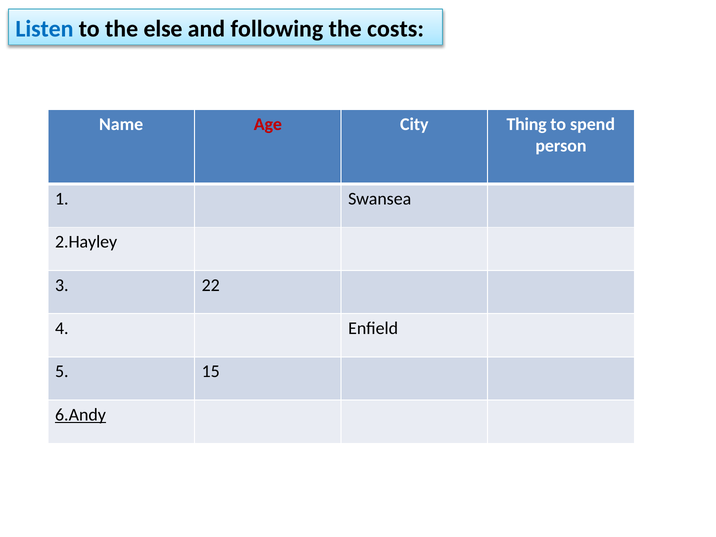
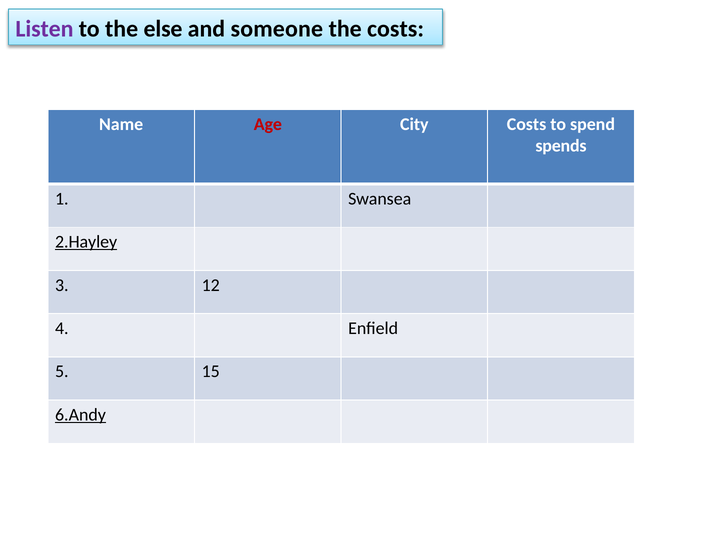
Listen colour: blue -> purple (44, 29)
following: following -> someone (277, 29)
City Thing: Thing -> Costs (527, 124)
person: person -> spends (561, 146)
2.Hayley underline: none -> present (86, 242)
22: 22 -> 12 (211, 285)
